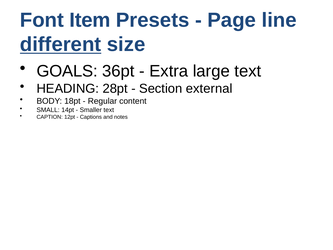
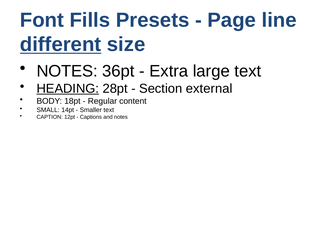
Item: Item -> Fills (90, 20)
GOALS: GOALS -> NOTES (67, 71)
HEADING underline: none -> present (68, 89)
